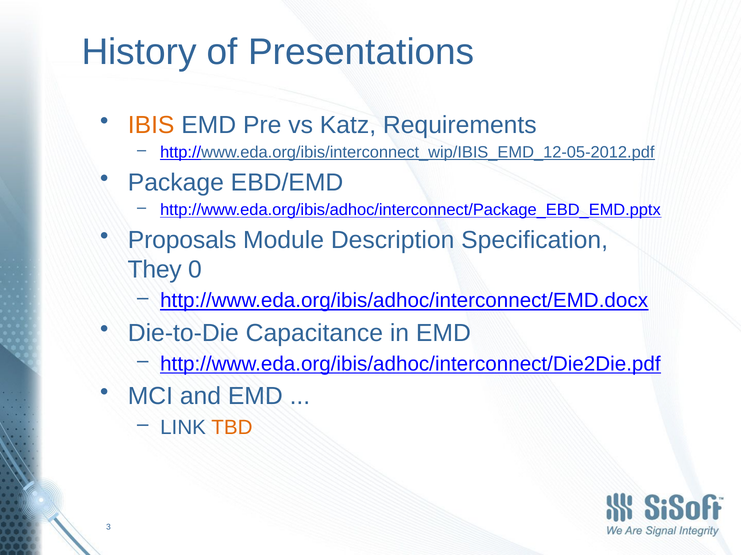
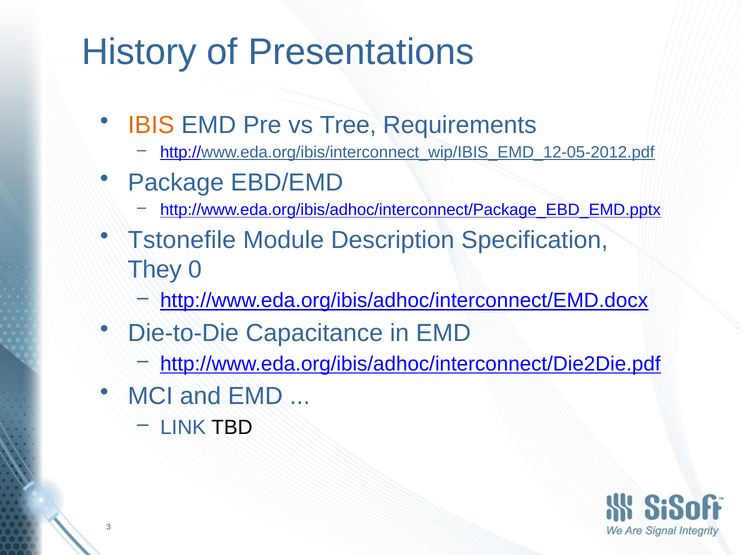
Katz: Katz -> Tree (348, 125)
Proposals: Proposals -> Tstonefile (182, 240)
TBD colour: orange -> black (232, 428)
